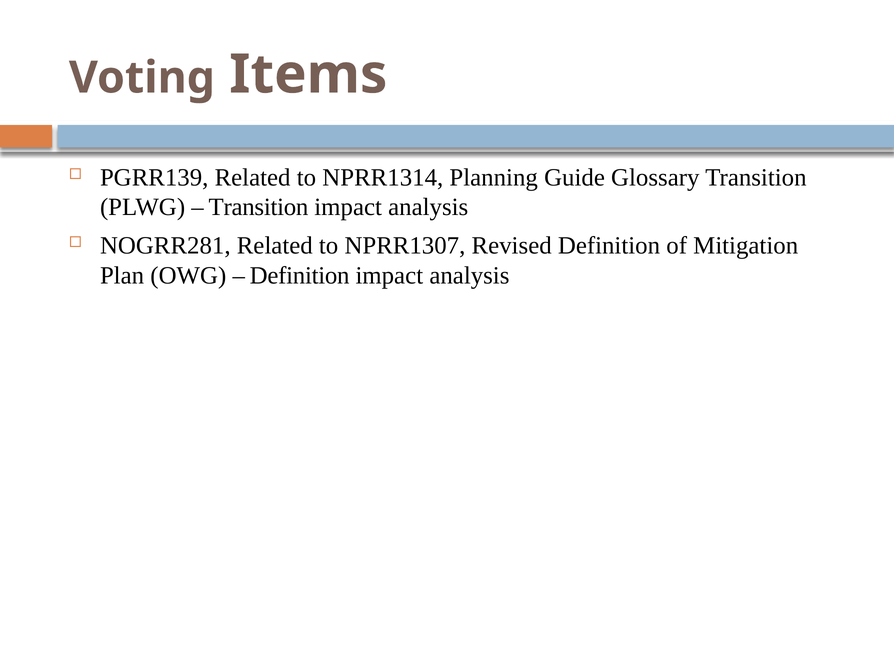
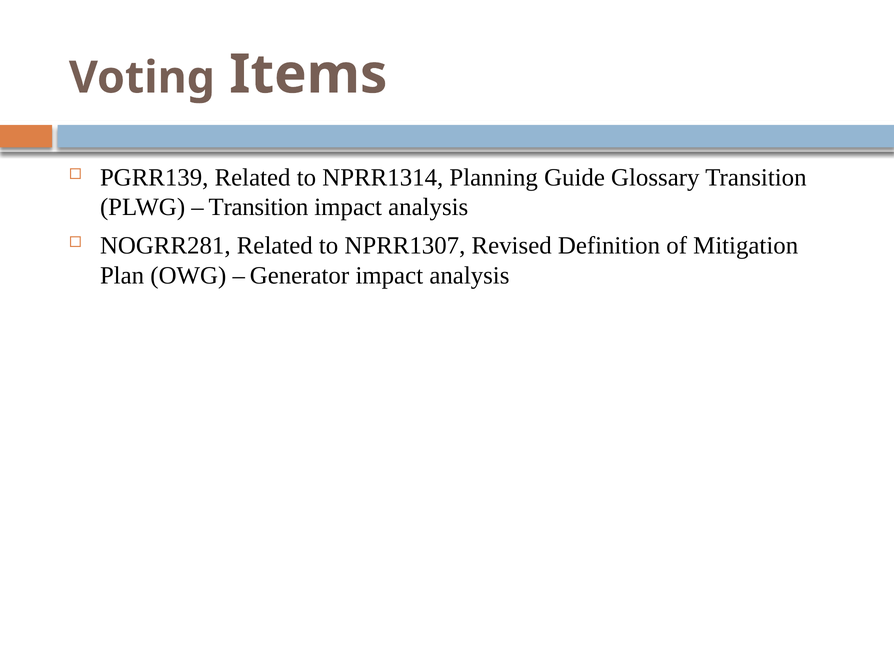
Definition: Definition -> Generator (299, 276)
